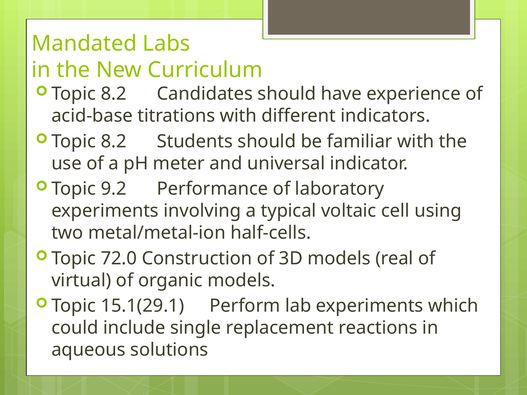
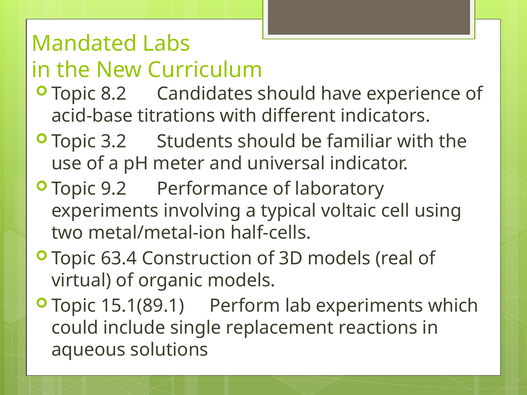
8.2: 8.2 -> 3.2 (114, 142)
72.0: 72.0 -> 63.4 (119, 259)
15.1(29.1: 15.1(29.1 -> 15.1(89.1 (142, 306)
